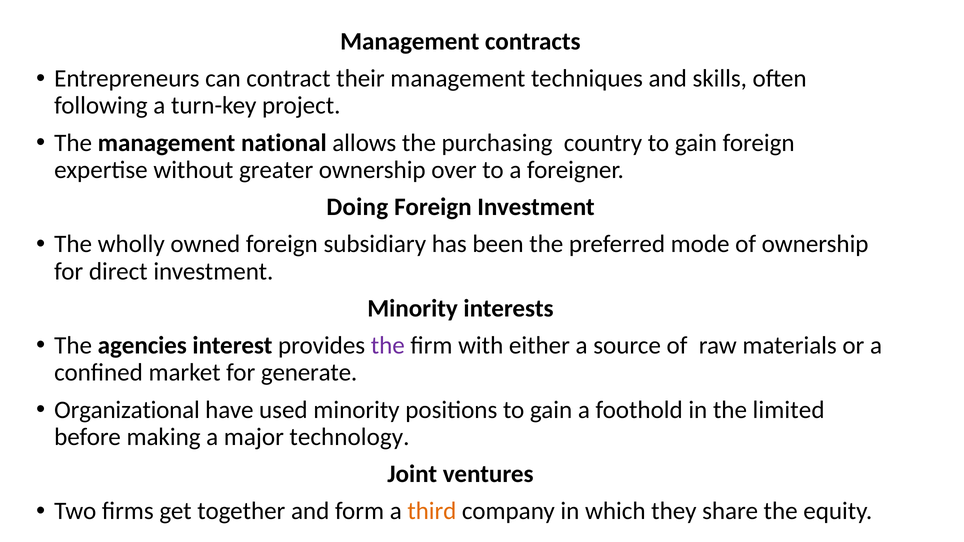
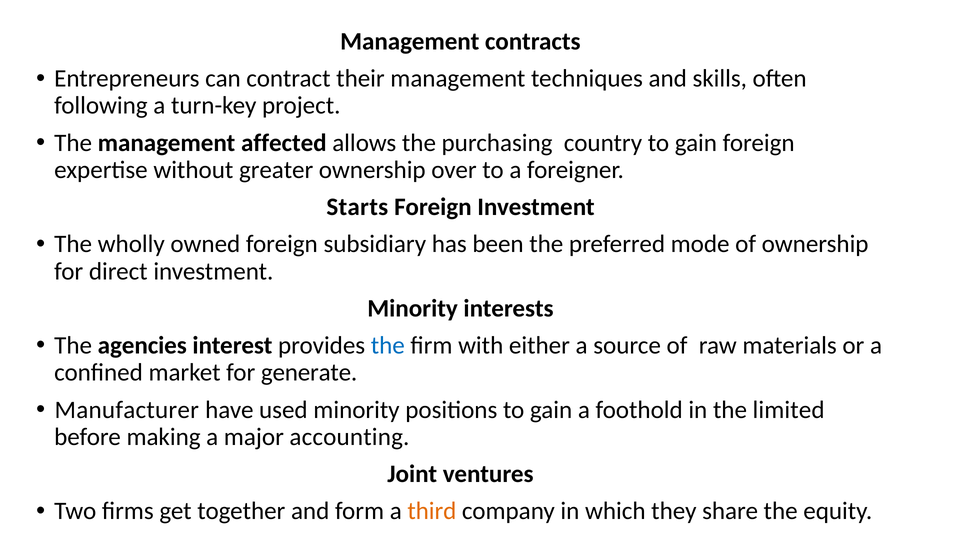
national: national -> affected (284, 143)
Doing: Doing -> Starts (357, 207)
the colour: purple -> blue (388, 346)
Organizational: Organizational -> Manufacturer (127, 410)
technology: technology -> accounting (349, 437)
